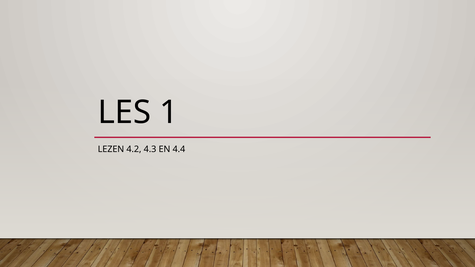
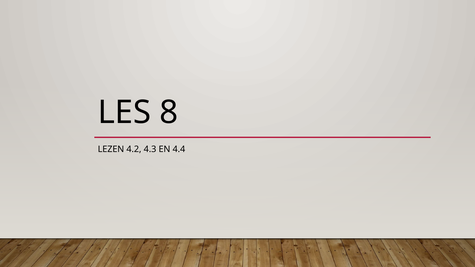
1: 1 -> 8 (169, 112)
